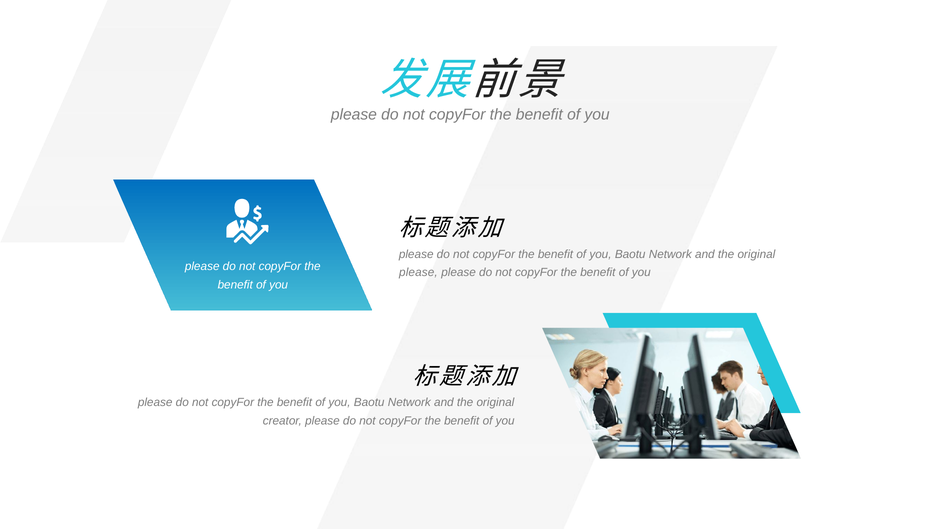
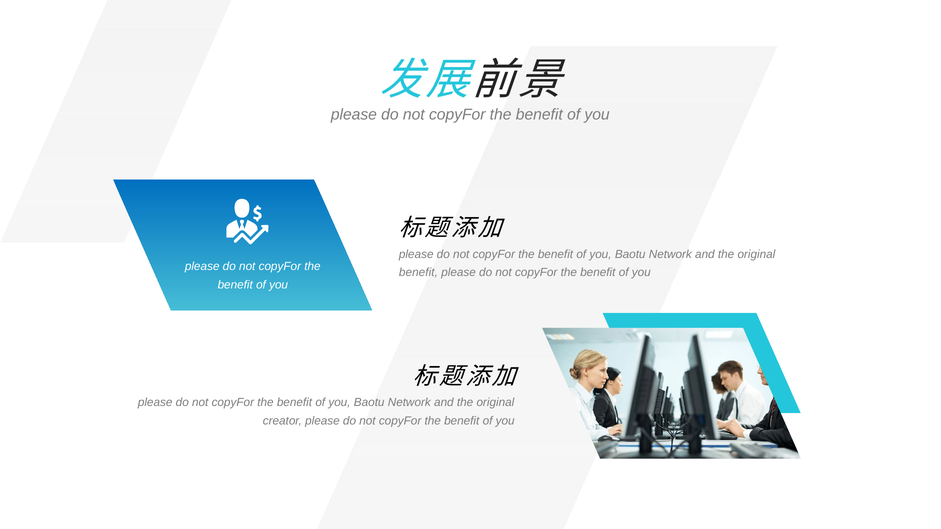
please: please -> benefit (418, 273)
